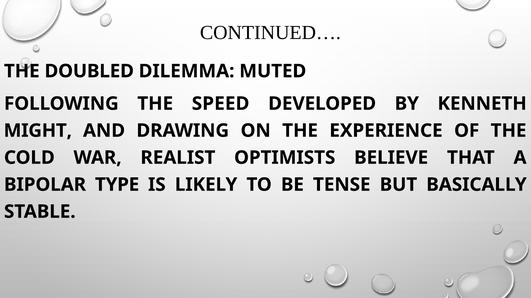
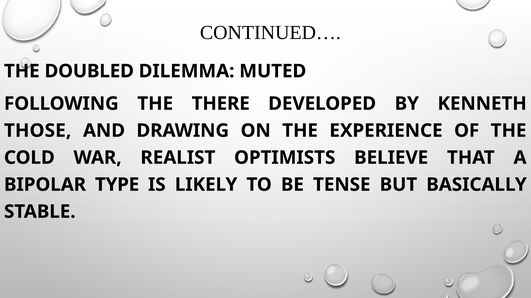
SPEED: SPEED -> THERE (221, 104)
MIGHT: MIGHT -> THOSE (38, 131)
